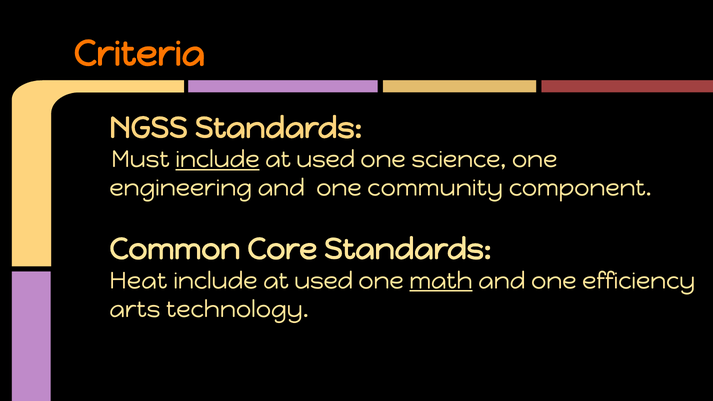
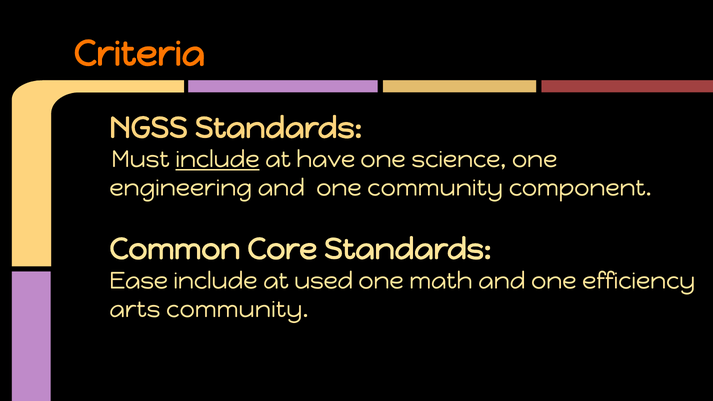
used: used -> have (326, 160)
Heat: Heat -> Ease (139, 281)
math underline: present -> none (441, 281)
arts technology: technology -> community (237, 309)
